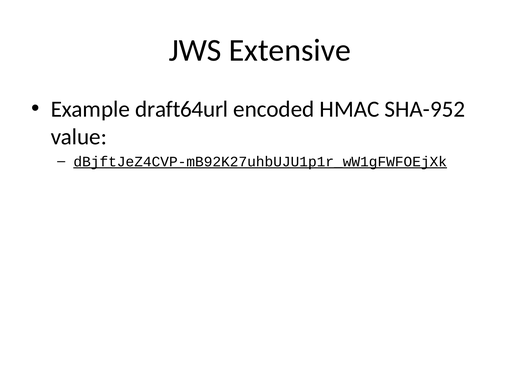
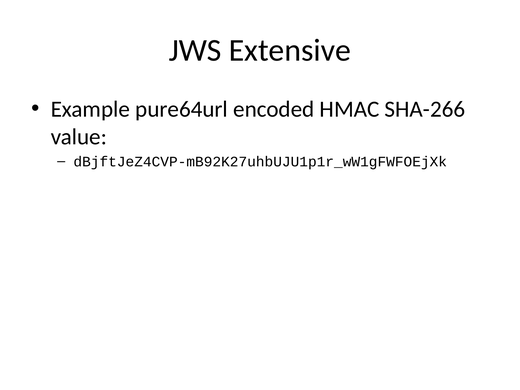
draft64url: draft64url -> pure64url (182, 109)
SHA-952: SHA-952 -> SHA-266 (425, 109)
dBjftJeZ4CVP‑mB92K27uhbUJU1p1r_wW1gFWFOEjXk underline: present -> none (260, 162)
